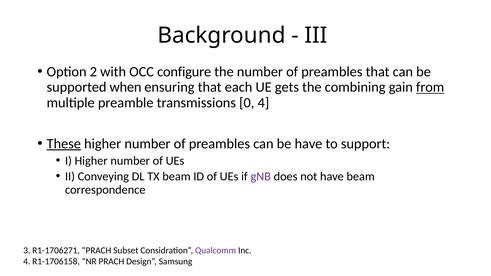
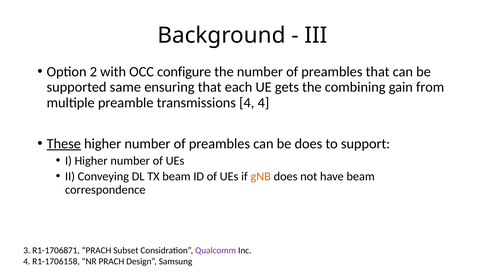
when: when -> same (125, 87)
from underline: present -> none (430, 87)
transmissions 0: 0 -> 4 (247, 103)
be have: have -> does (308, 144)
gNB colour: purple -> orange (261, 177)
R1-1706271: R1-1706271 -> R1-1706871 (56, 251)
